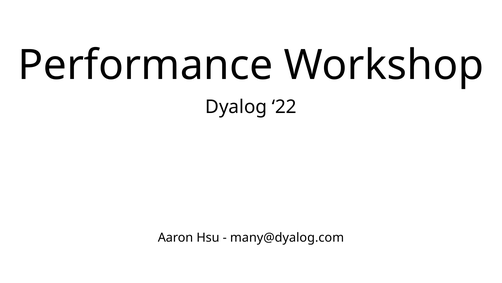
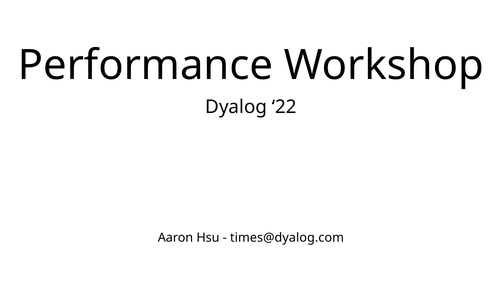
many@dyalog.com: many@dyalog.com -> times@dyalog.com (287, 237)
